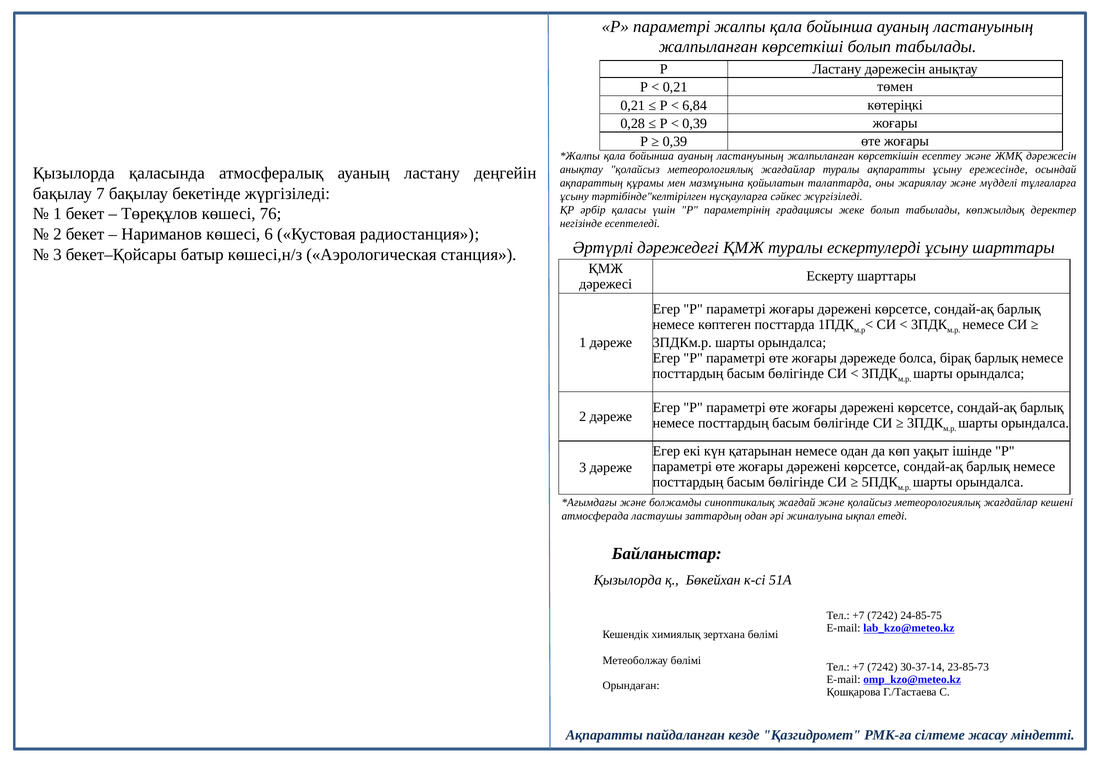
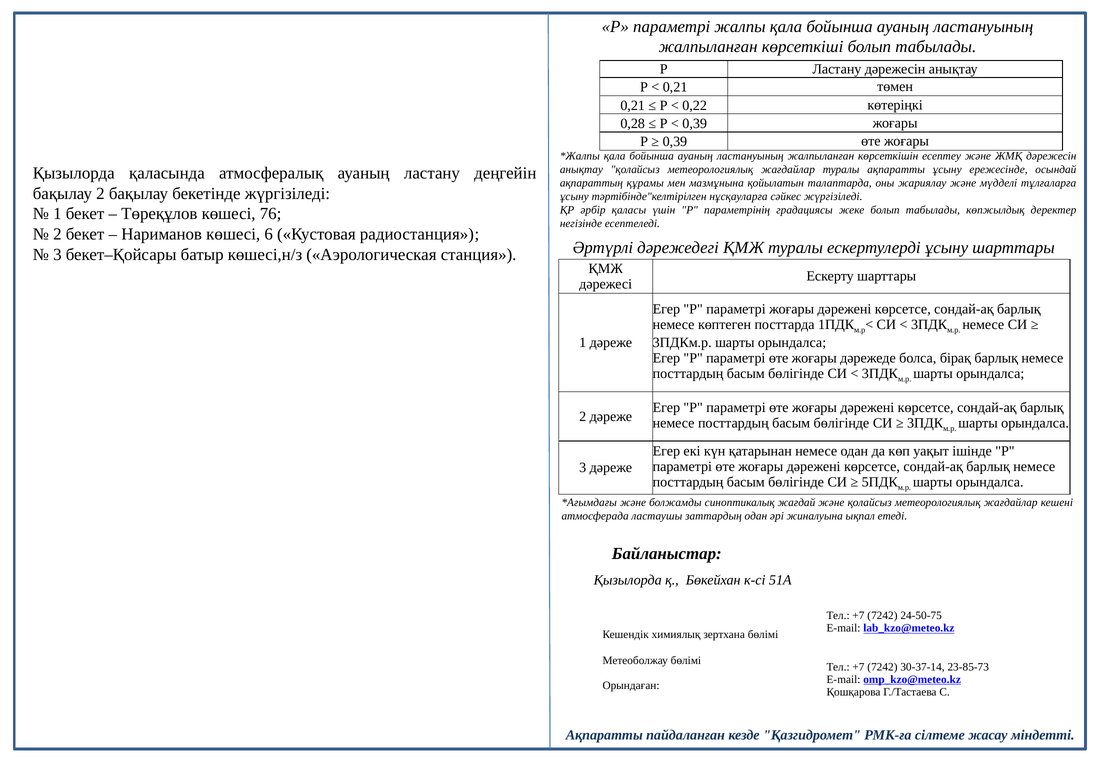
6,84: 6,84 -> 0,22 (695, 105)
бақылау 7: 7 -> 2 (100, 193)
24-85-75: 24-85-75 -> 24-50-75 (921, 615)
